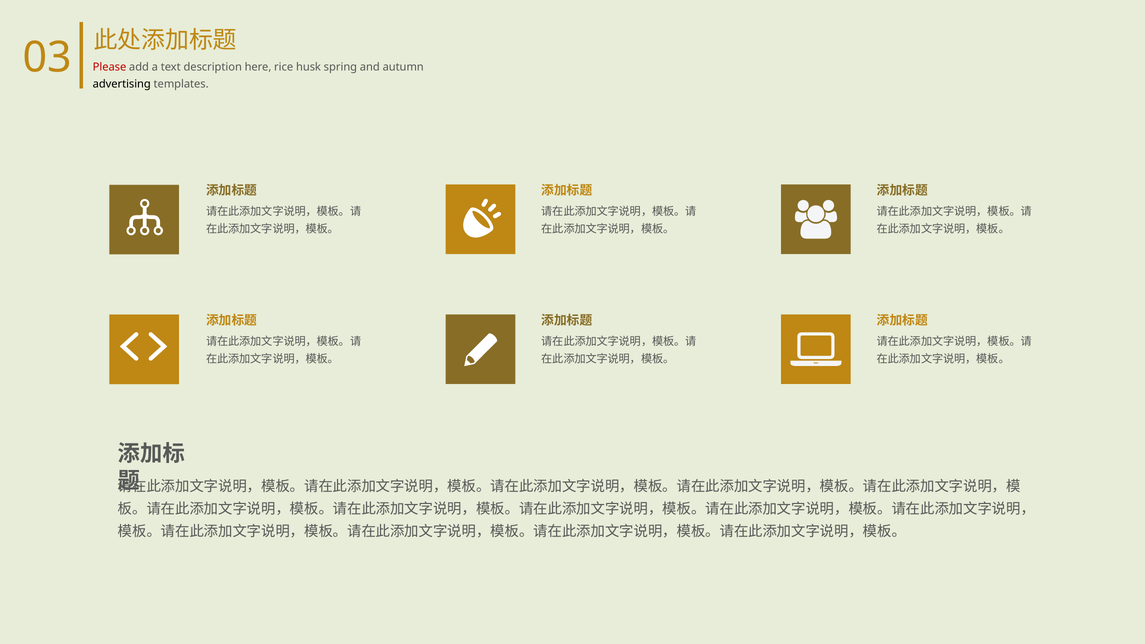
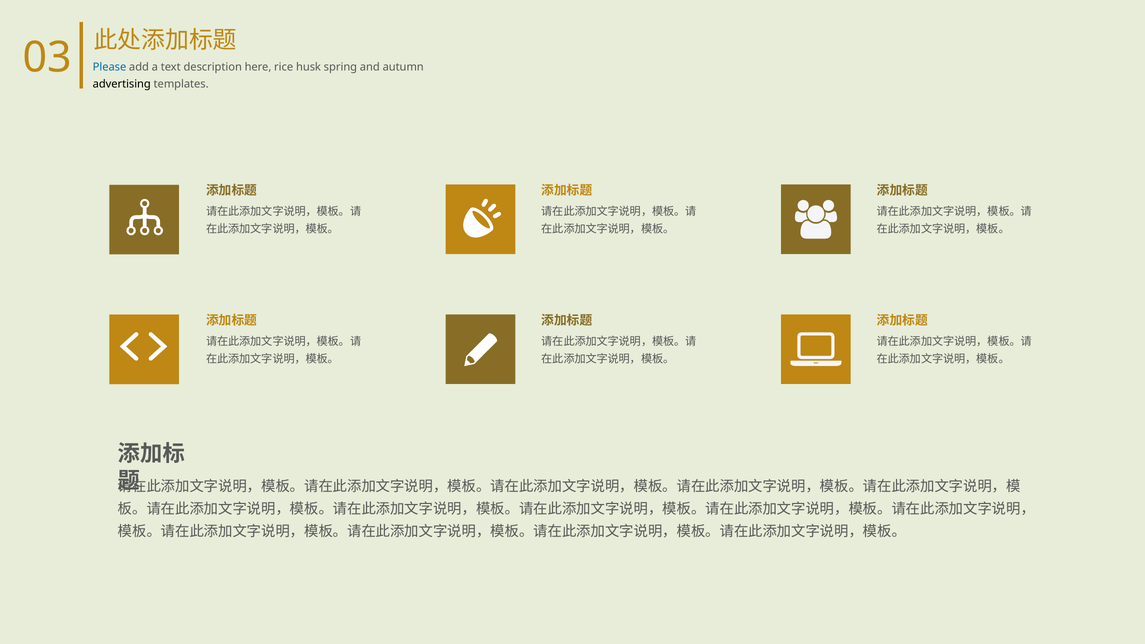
Please colour: red -> blue (110, 67)
